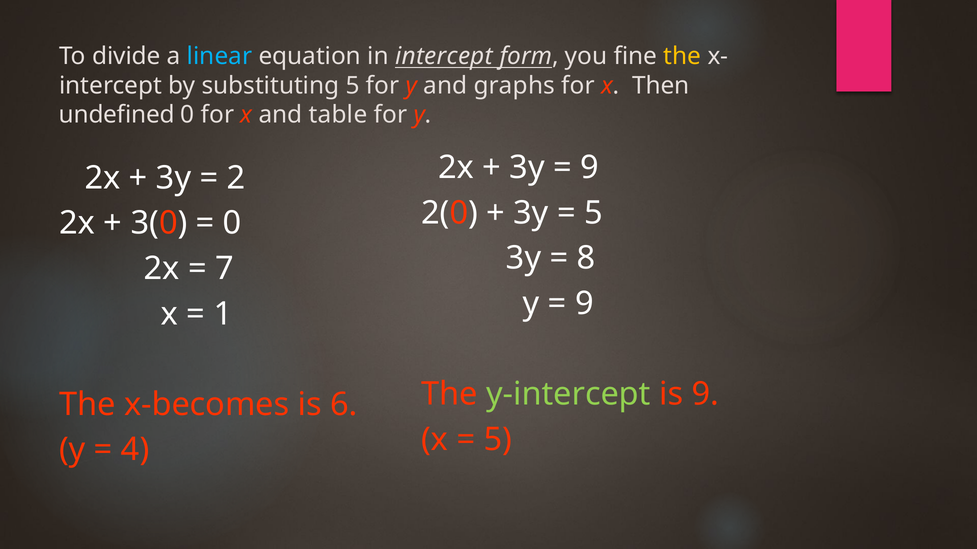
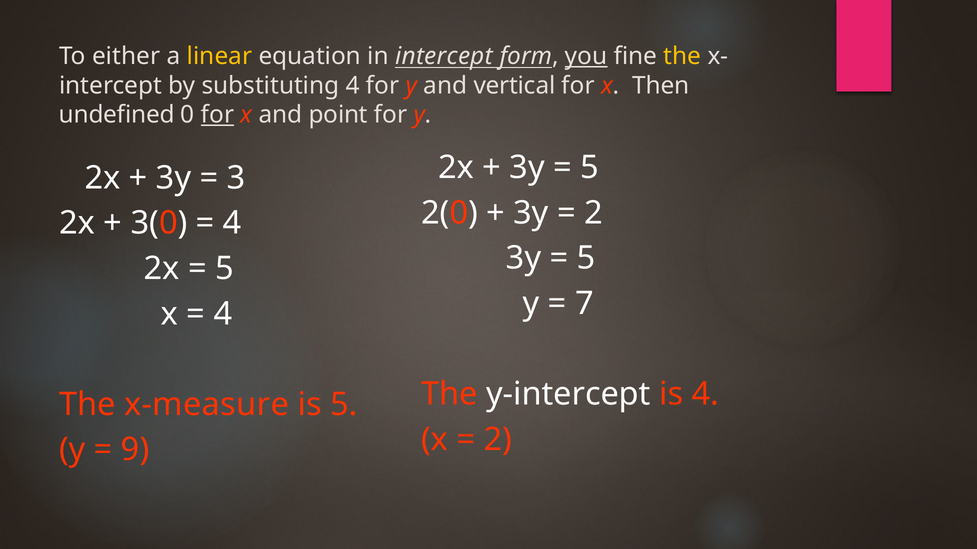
divide: divide -> either (126, 56)
linear colour: light blue -> yellow (220, 56)
you underline: none -> present (586, 56)
substituting 5: 5 -> 4 (353, 86)
graphs: graphs -> vertical (514, 86)
for underline: none -> present (217, 115)
table: table -> point (338, 115)
9: 9 -> 5 (590, 168)
2: 2 -> 3 (236, 178)
5: 5 -> 2 (594, 213)
0: 0 -> 4 (232, 223)
8: 8 -> 5 (586, 258)
7: 7 -> 5 (225, 269)
9: 9 -> 7 (584, 304)
1: 1 -> 4 (223, 314)
y-intercept colour: light green -> white (568, 395)
is 9: 9 -> 4 (705, 395)
x-becomes: x-becomes -> x-measure (207, 405)
is 6: 6 -> 5 (344, 405)
5: 5 -> 2 (498, 440)
4: 4 -> 9 (135, 450)
